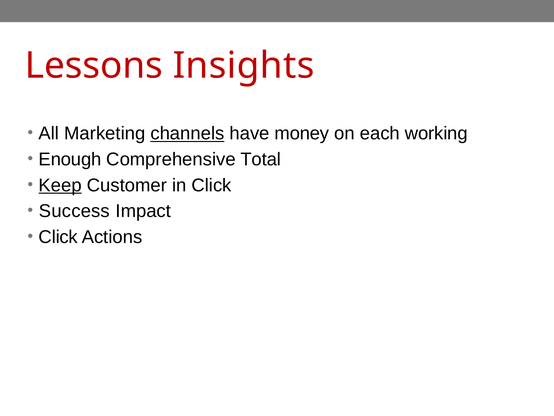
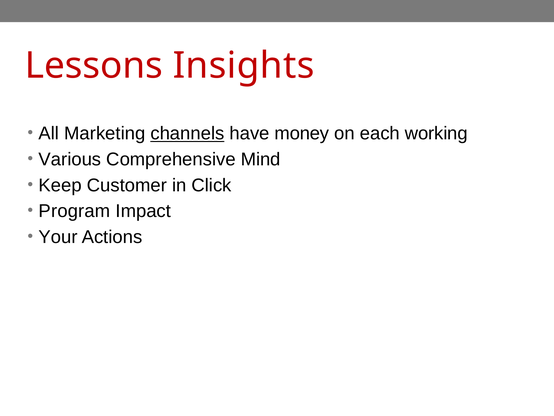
Enough: Enough -> Various (70, 159)
Total: Total -> Mind (261, 159)
Keep underline: present -> none (60, 185)
Success: Success -> Program (74, 211)
Click: Click -> Your (58, 237)
